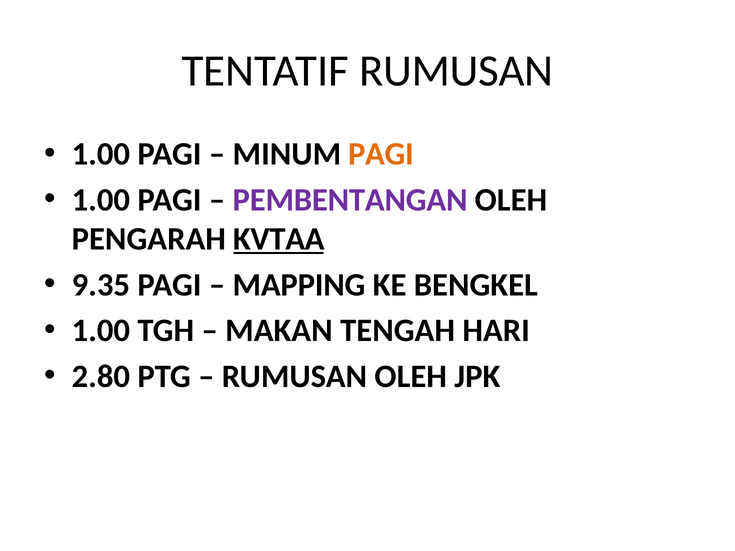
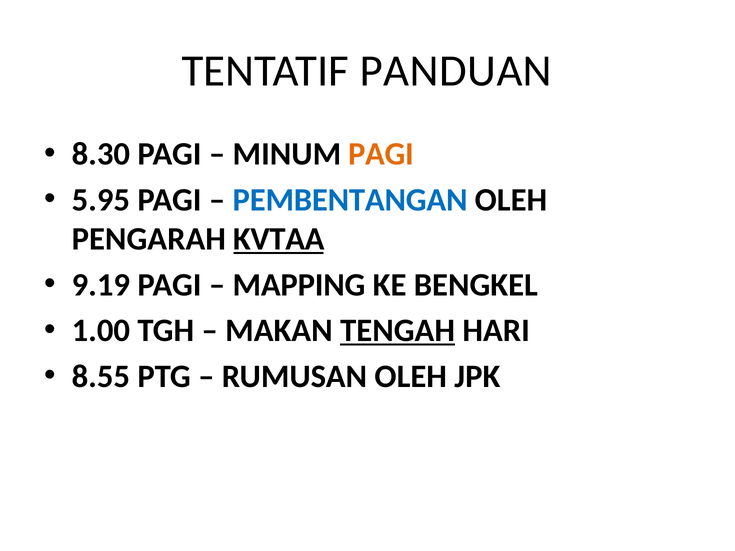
TENTATIF RUMUSAN: RUMUSAN -> PANDUAN (456, 71)
1.00: 1.00 -> 8.30 (101, 154)
1.00: 1.00 -> 5.95 (101, 200)
PEMBENTANGAN colour: purple -> blue (350, 200)
9.35: 9.35 -> 9.19 (101, 285)
TENGAH underline: none -> present (398, 331)
2.80: 2.80 -> 8.55 (101, 376)
